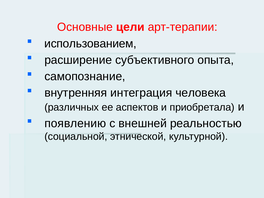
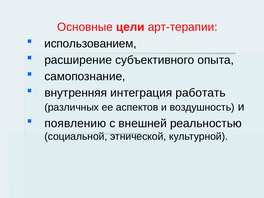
человека: человека -> работать (201, 93)
приобретала: приобретала -> воздушность (202, 107)
